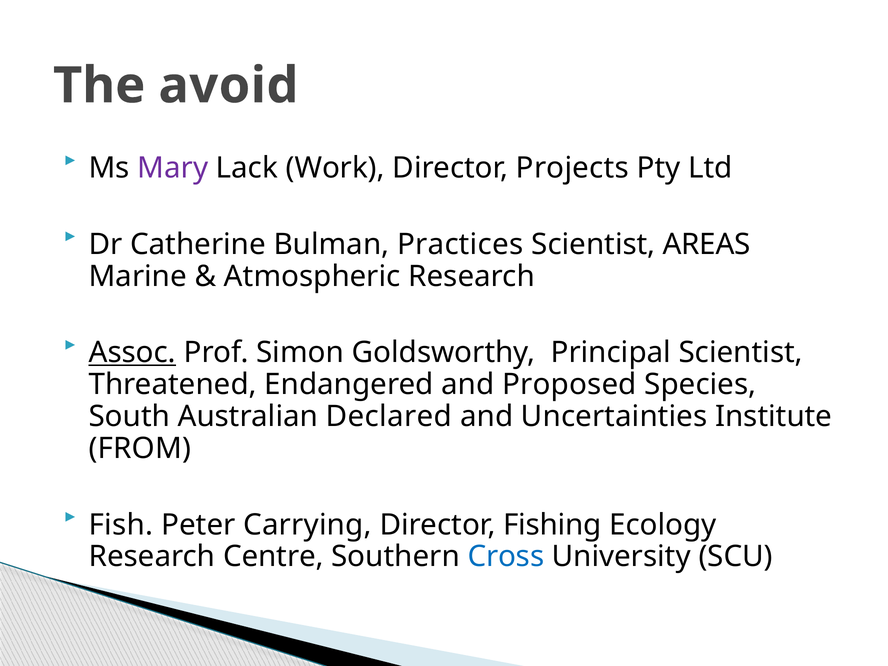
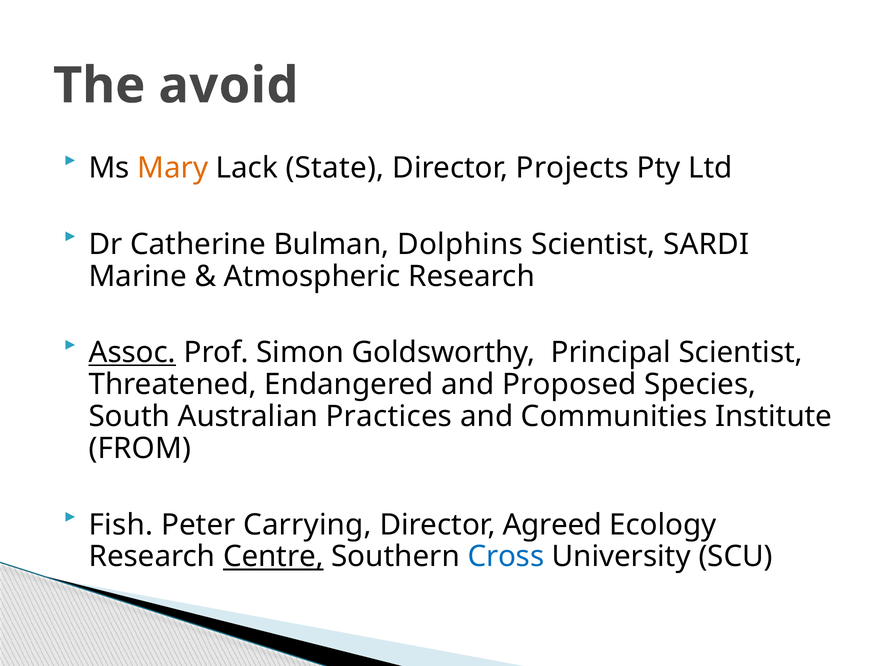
Mary colour: purple -> orange (173, 168)
Work: Work -> State (335, 168)
Practices: Practices -> Dolphins (460, 244)
AREAS: AREAS -> SARDI (706, 244)
Declared: Declared -> Practices (389, 417)
Uncertainties: Uncertainties -> Communities (614, 417)
Fishing: Fishing -> Agreed (552, 525)
Centre underline: none -> present (273, 557)
